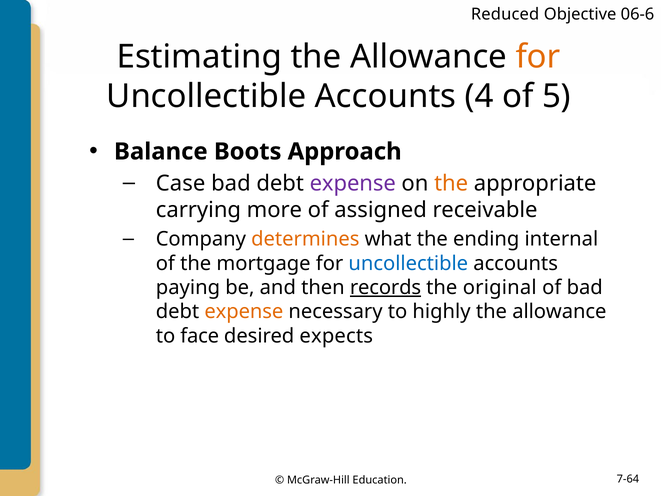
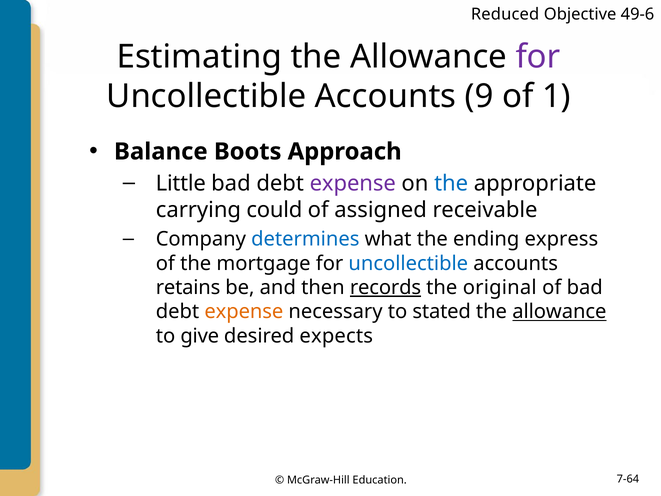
06-6: 06-6 -> 49-6 (638, 14)
for colour: orange -> purple (538, 57)
4: 4 -> 9 (479, 96)
5: 5 -> 1 (556, 96)
Case: Case -> Little (181, 183)
the colour: orange -> blue (451, 183)
more: more -> could (274, 210)
determines colour: orange -> blue (305, 239)
internal: internal -> express (561, 239)
paying: paying -> retains (188, 287)
highly: highly -> stated (442, 312)
allowance underline: none -> present (559, 312)
face: face -> give (200, 336)
